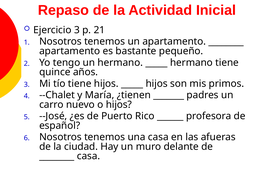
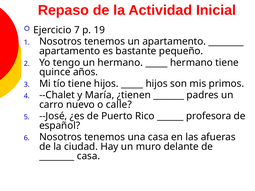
Ejercicio 3: 3 -> 7 (77, 30)
21: 21 -> 19 (99, 30)
o hijos: hijos -> calle (119, 105)
